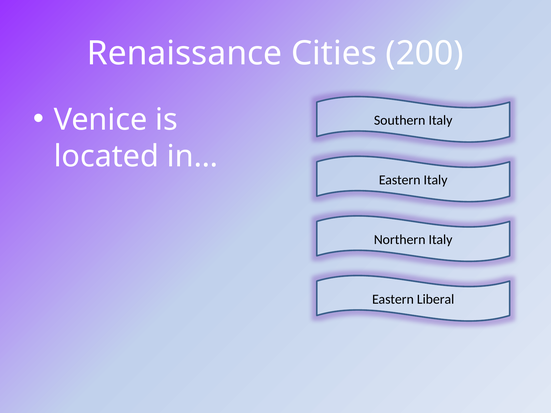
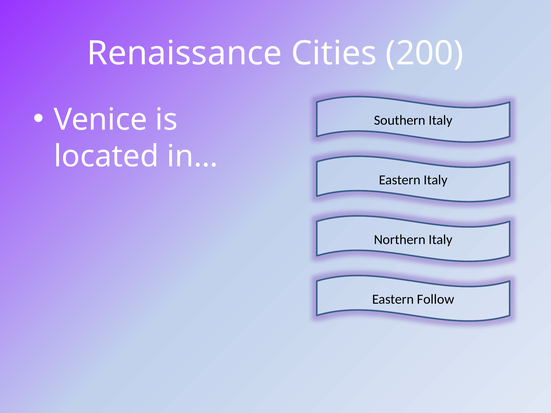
Liberal: Liberal -> Follow (436, 299)
